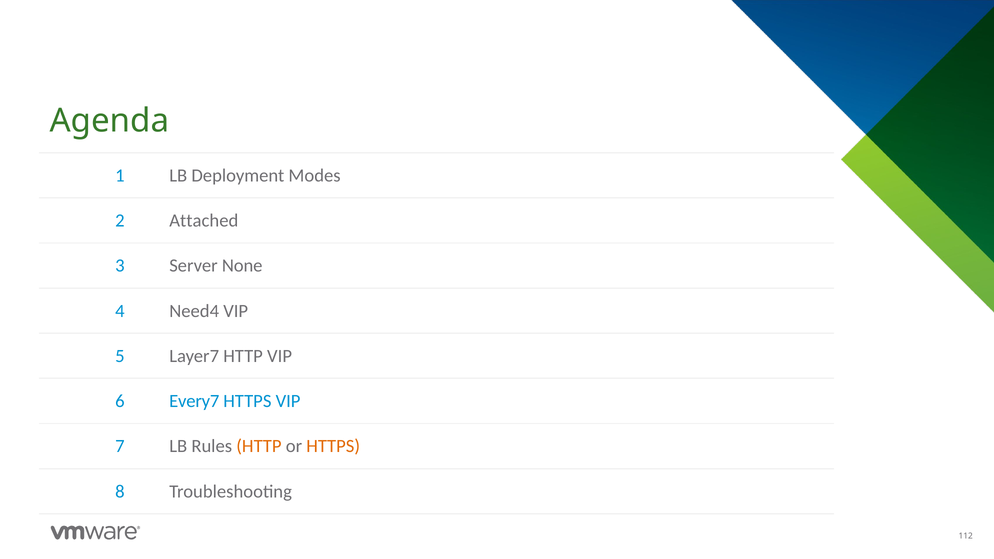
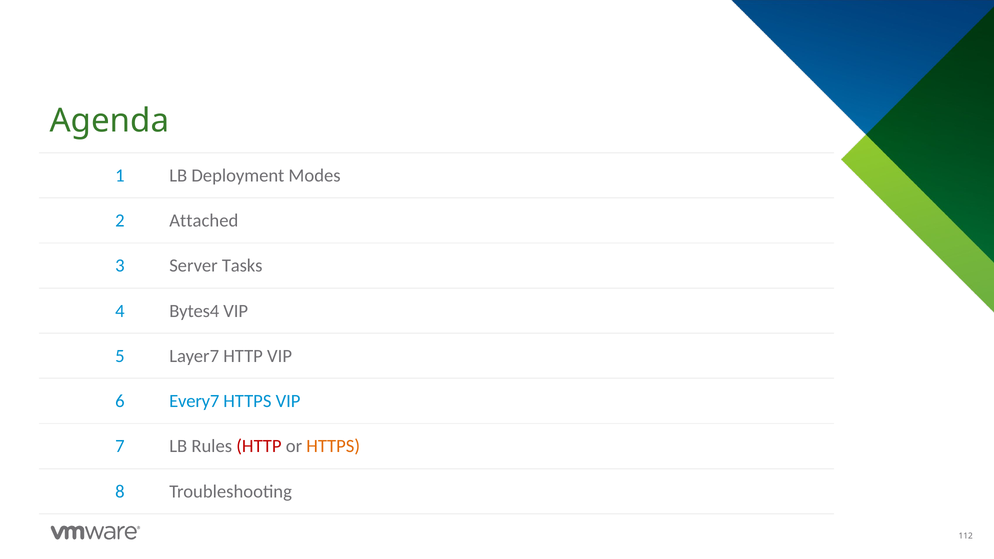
None: None -> Tasks (242, 266)
Need4: Need4 -> Bytes4 (194, 311)
HTTP colour: orange -> red (259, 446)
